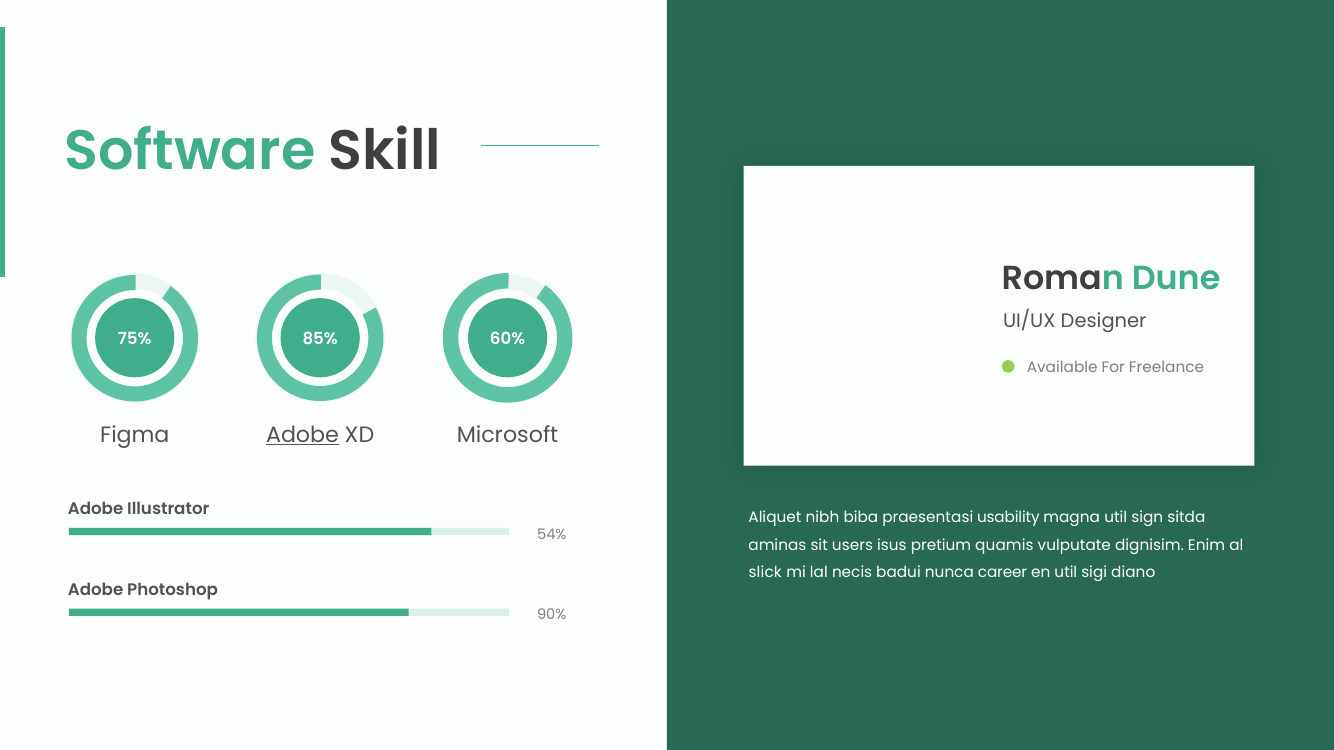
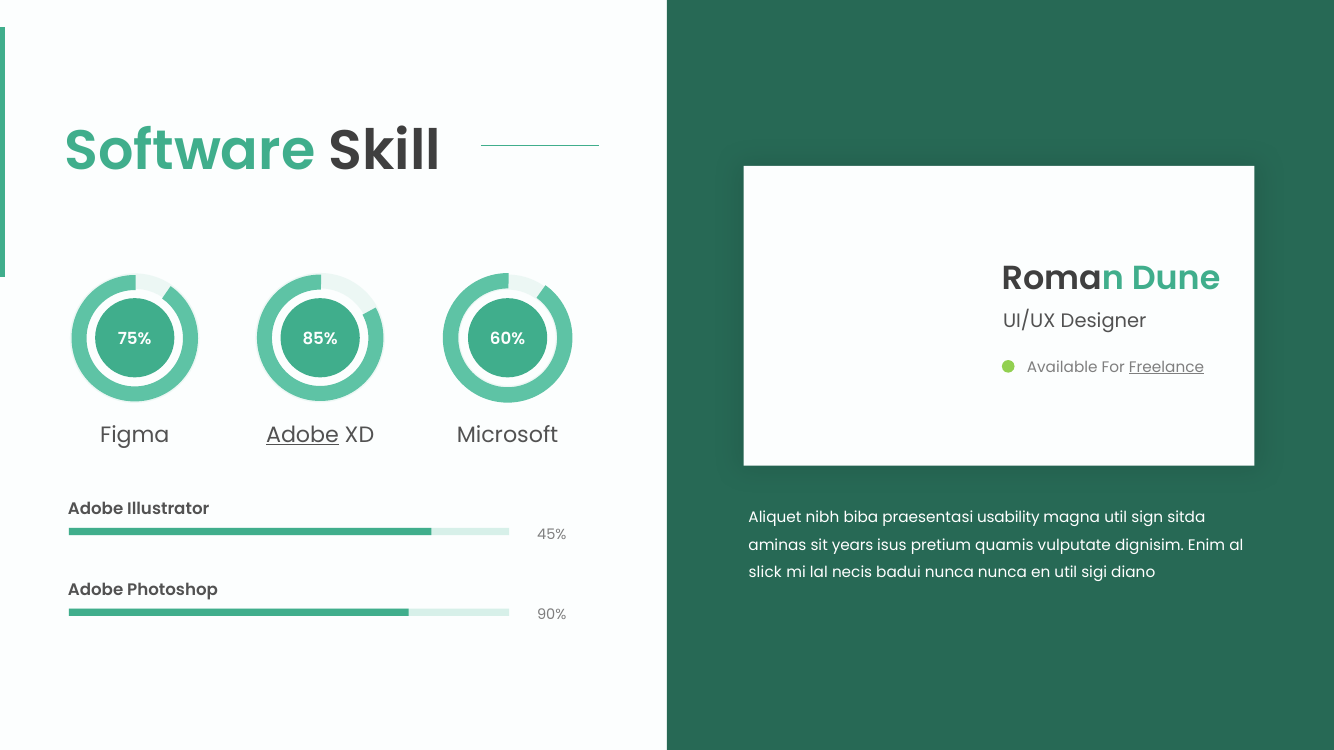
Freelance underline: none -> present (1167, 367)
54%: 54% -> 45% (552, 535)
users: users -> years (853, 546)
nunca career: career -> nunca (1002, 573)
